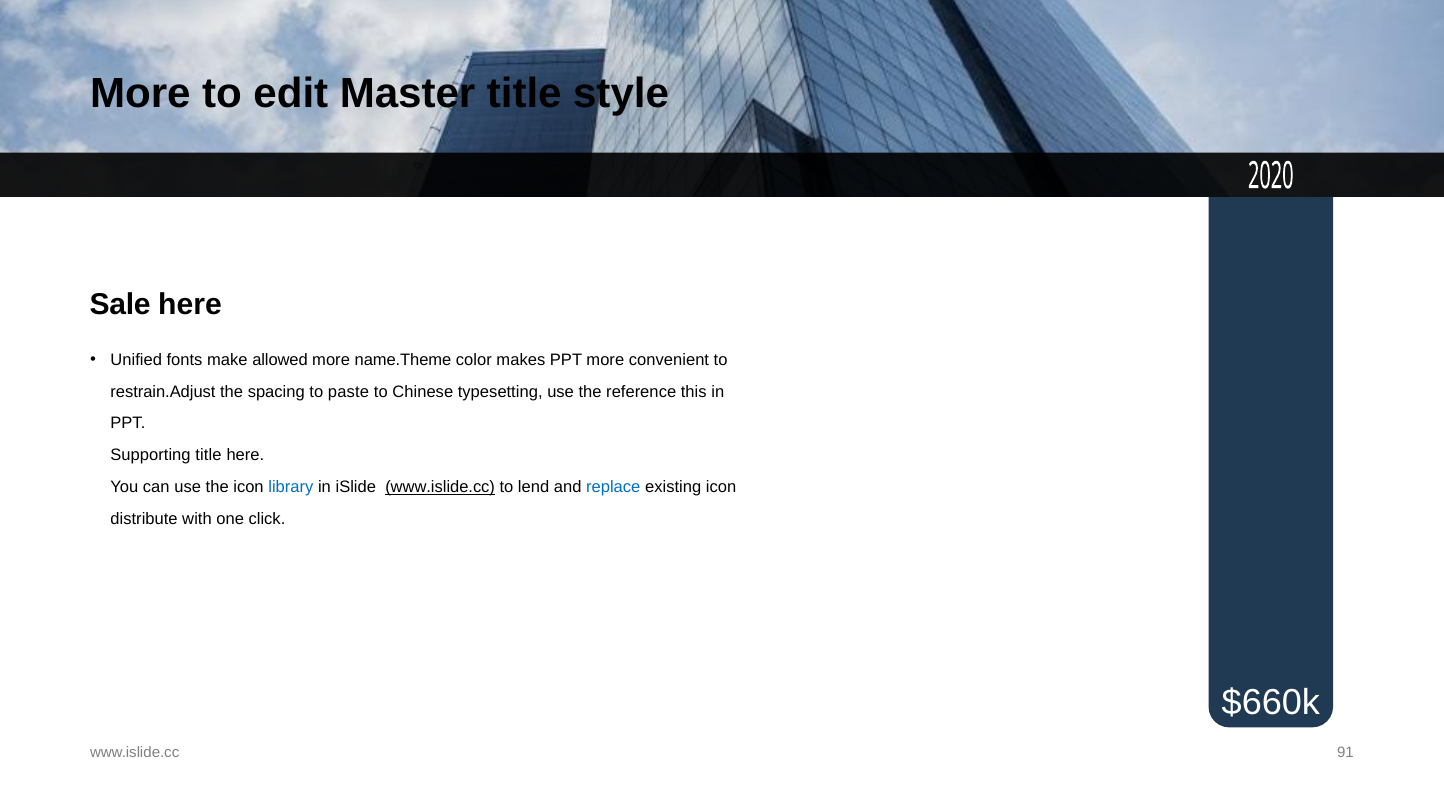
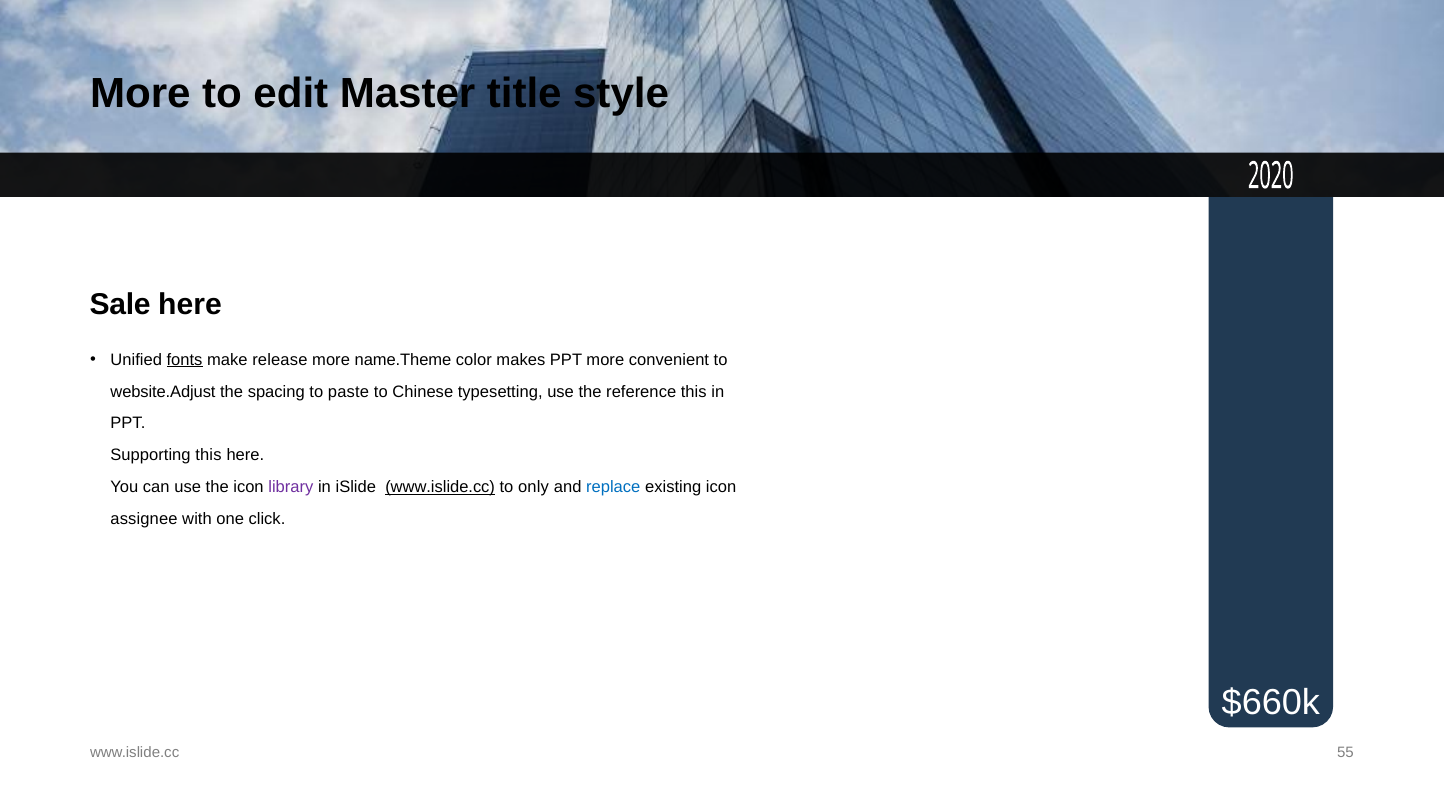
fonts underline: none -> present (185, 360)
allowed: allowed -> release (280, 360)
restrain.Adjust: restrain.Adjust -> website.Adjust (163, 392)
Supporting title: title -> this (208, 455)
library colour: blue -> purple (291, 487)
lend: lend -> only (534, 487)
distribute: distribute -> assignee (144, 519)
91: 91 -> 55 (1345, 752)
